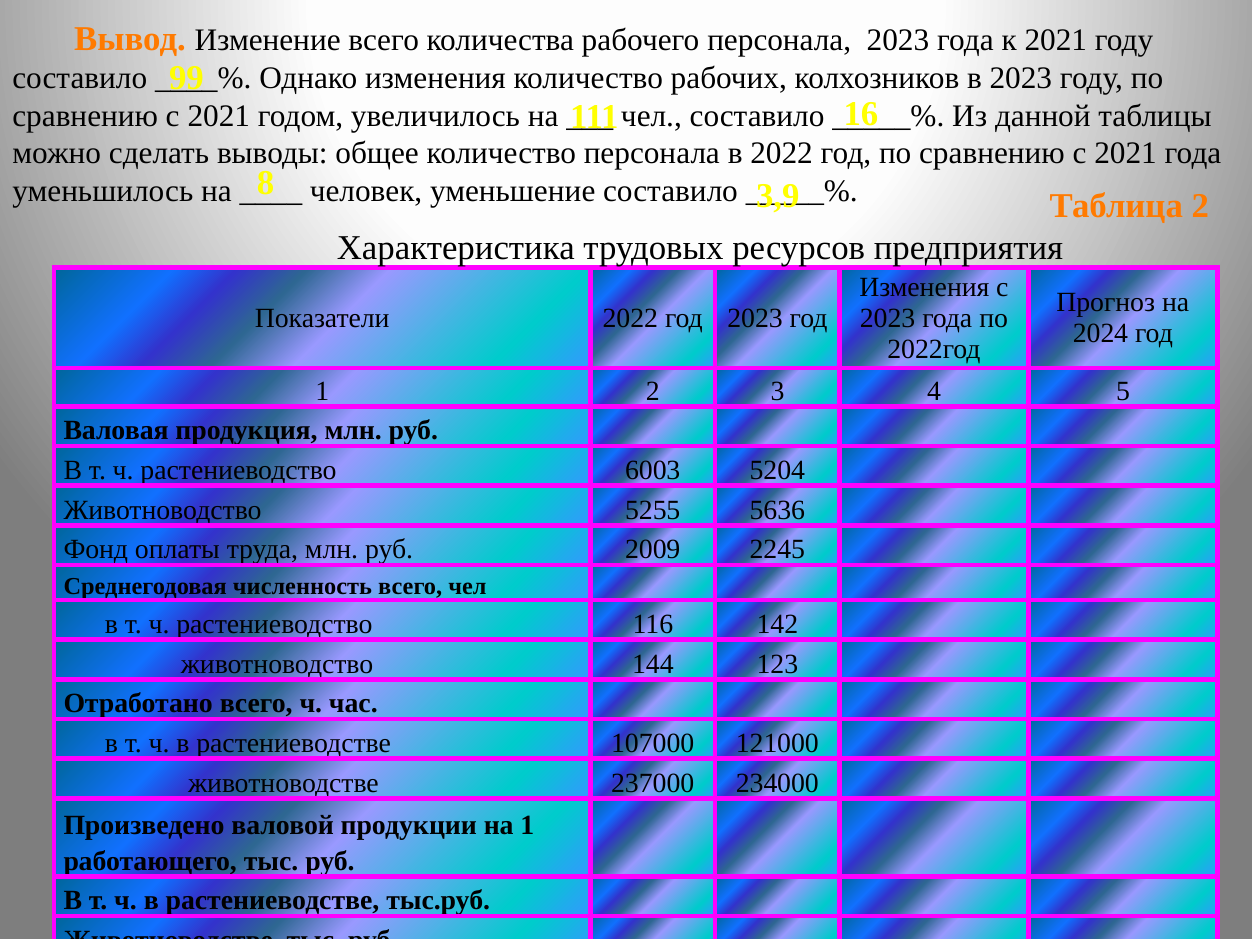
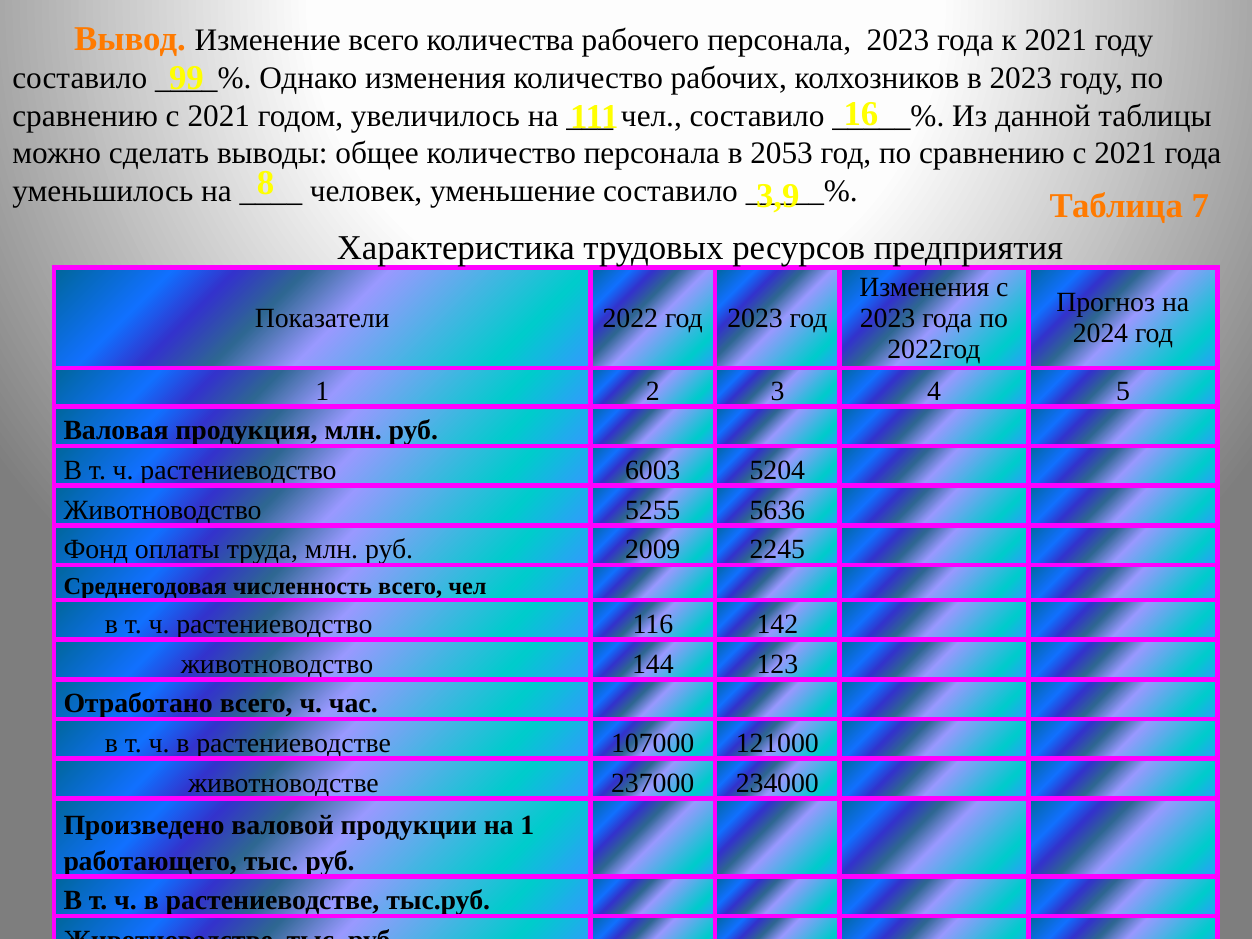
в 2022: 2022 -> 2053 (782, 153)
Таблица 2: 2 -> 7 (1200, 206)
